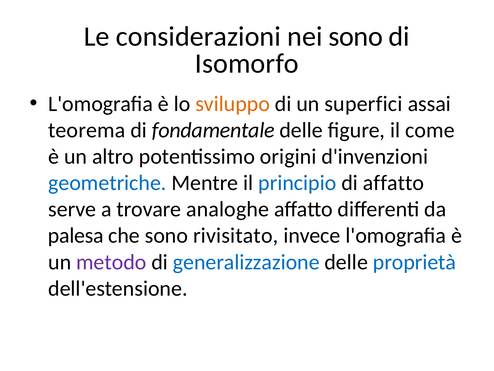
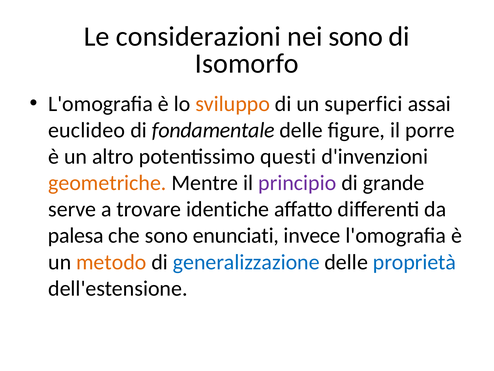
teorema: teorema -> euclideo (87, 130)
come: come -> porre (430, 130)
origini: origini -> questi (288, 156)
geometriche colour: blue -> orange (107, 183)
principio colour: blue -> purple (297, 183)
di affatto: affatto -> grande (394, 183)
analoghe: analoghe -> identiche (228, 209)
rivisitato: rivisitato -> enunciati (236, 235)
metodo colour: purple -> orange (111, 262)
